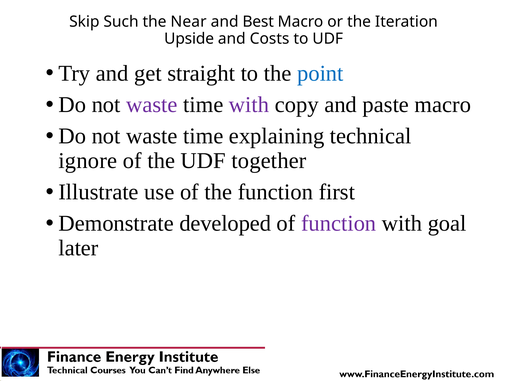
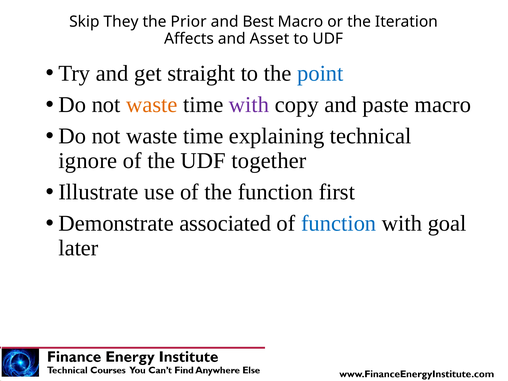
Such: Such -> They (121, 22)
Near: Near -> Prior (189, 22)
Upside: Upside -> Affects (189, 39)
Costs: Costs -> Asset (269, 39)
waste colour: purple -> orange (152, 105)
developed: developed -> associated (225, 224)
function colour: purple -> blue (339, 224)
